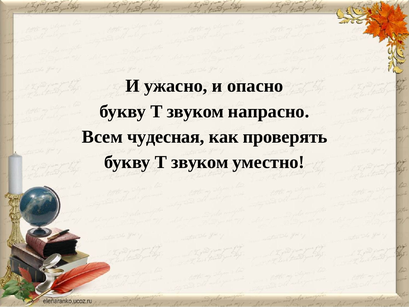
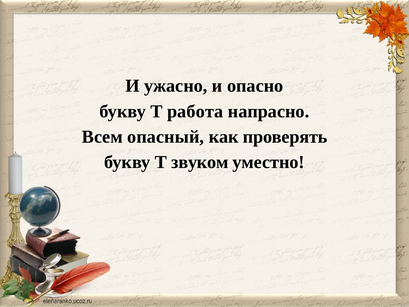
звуком: звуком -> работа (195, 111)
чудесная: чудесная -> опасный (166, 137)
